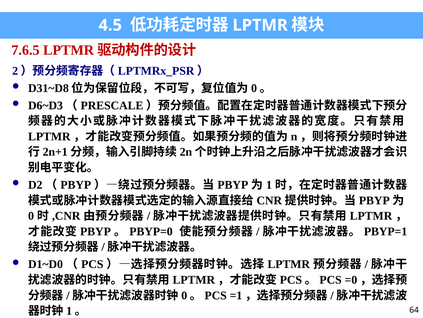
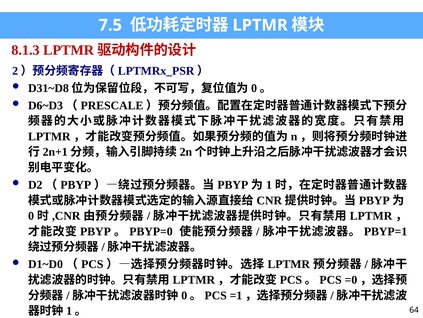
4.5: 4.5 -> 7.5 (110, 25)
7.6.5: 7.6.5 -> 8.1.3 (26, 50)
